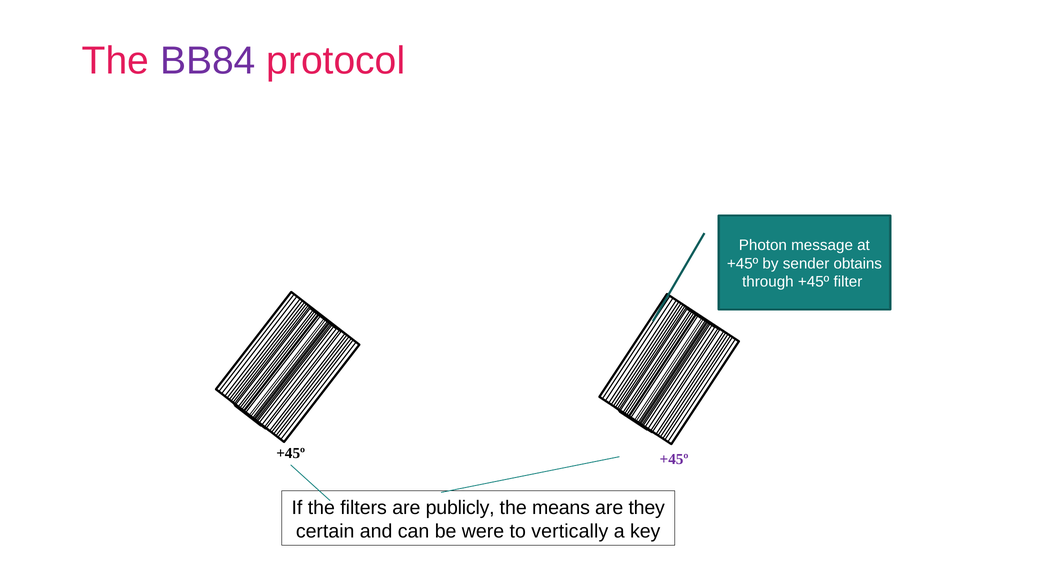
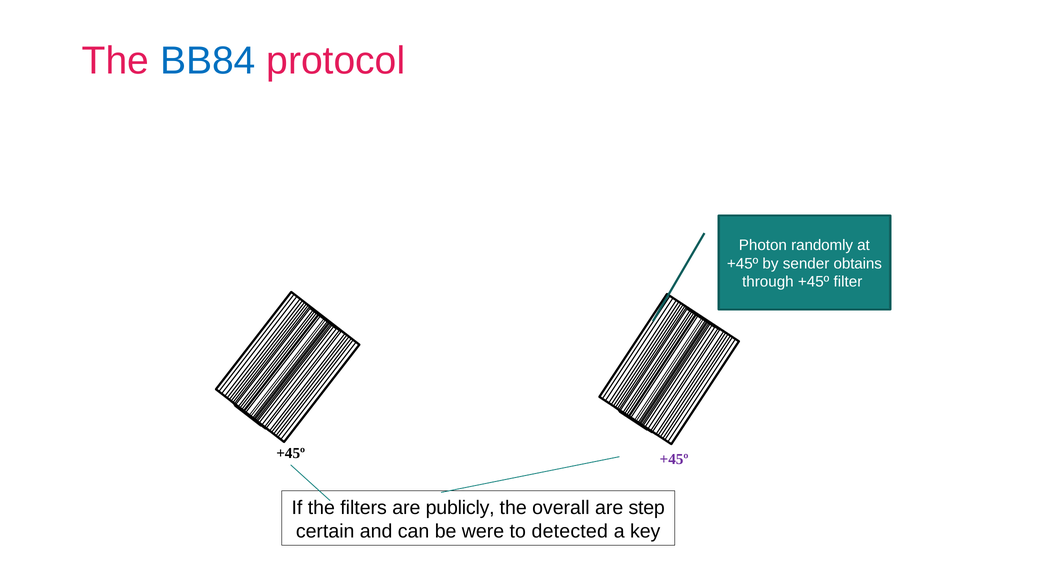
BB84 colour: purple -> blue (208, 61)
message: message -> randomly (822, 245)
means: means -> overall (561, 508)
they: they -> step (647, 508)
vertically: vertically -> detected (570, 531)
